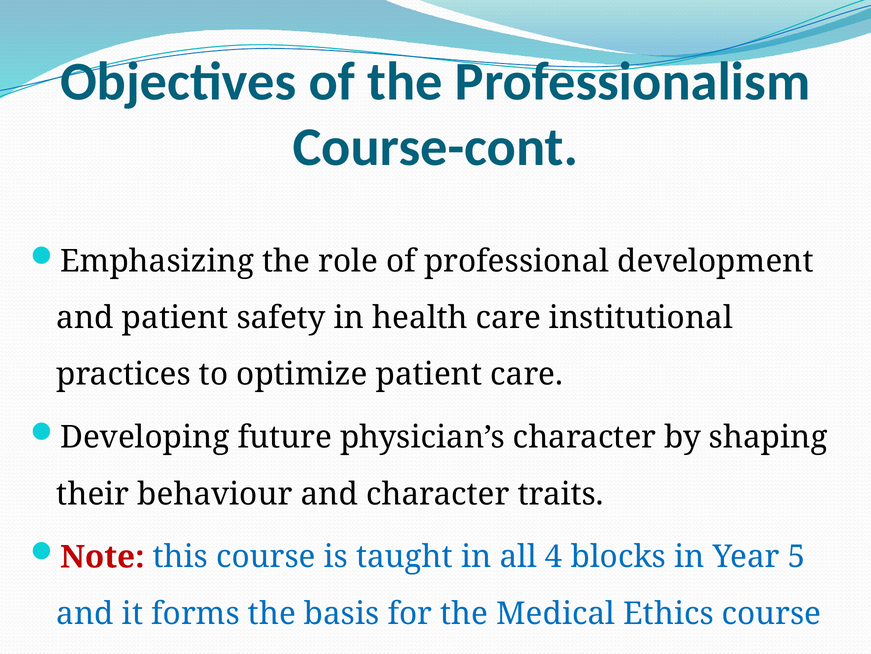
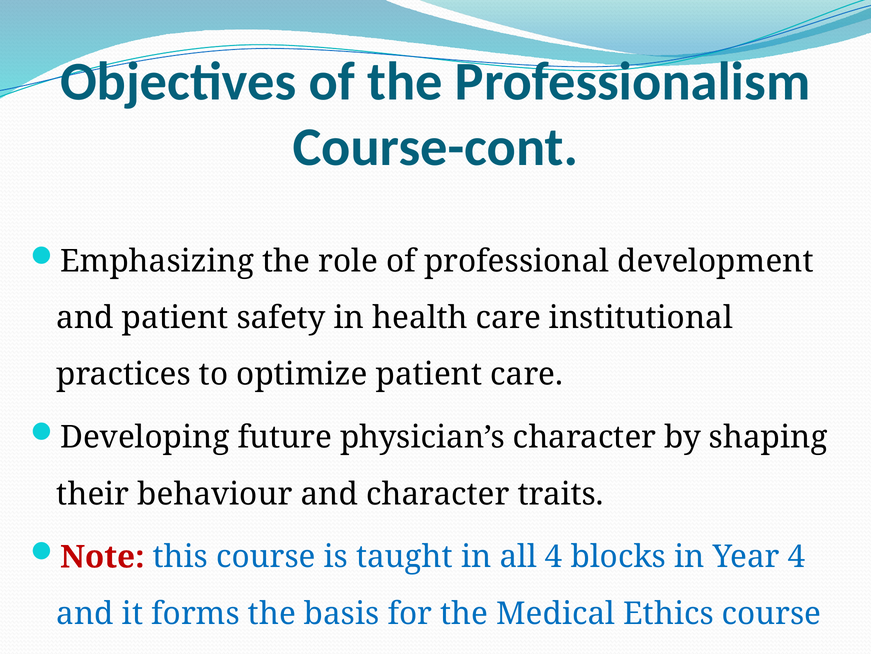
Year 5: 5 -> 4 (797, 556)
